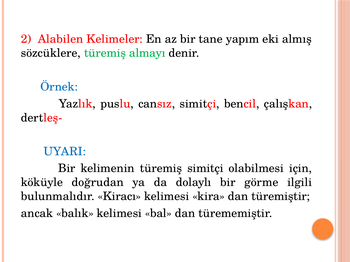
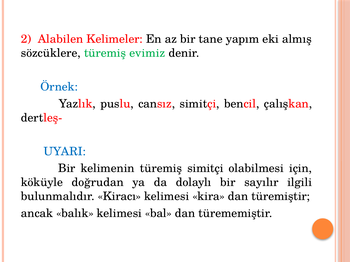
almayı: almayı -> evimiz (147, 53)
görme: görme -> sayılır (261, 183)
